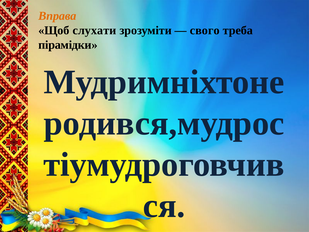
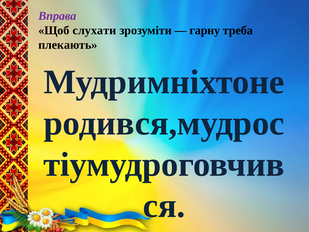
Вправа colour: orange -> purple (57, 16)
свого: свого -> гарну (205, 30)
пірамідки: пірамідки -> плекають (68, 45)
